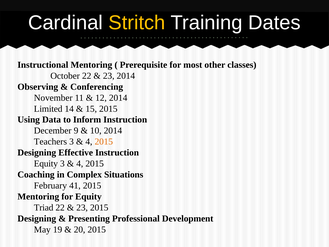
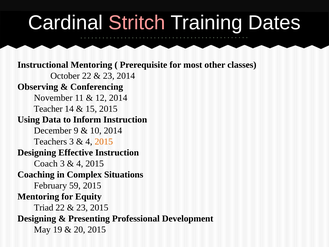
Stritch colour: yellow -> pink (137, 23)
Limited: Limited -> Teacher (48, 109)
Equity: Equity -> Coach (46, 163)
41: 41 -> 59 (75, 185)
